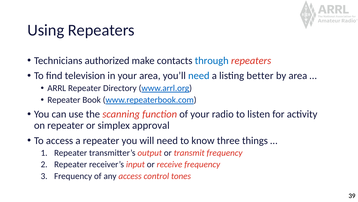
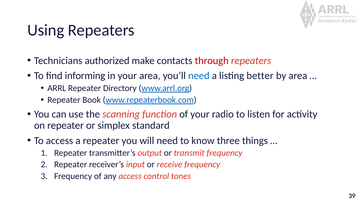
through colour: blue -> red (212, 61)
television: television -> informing (85, 75)
approval: approval -> standard (151, 125)
